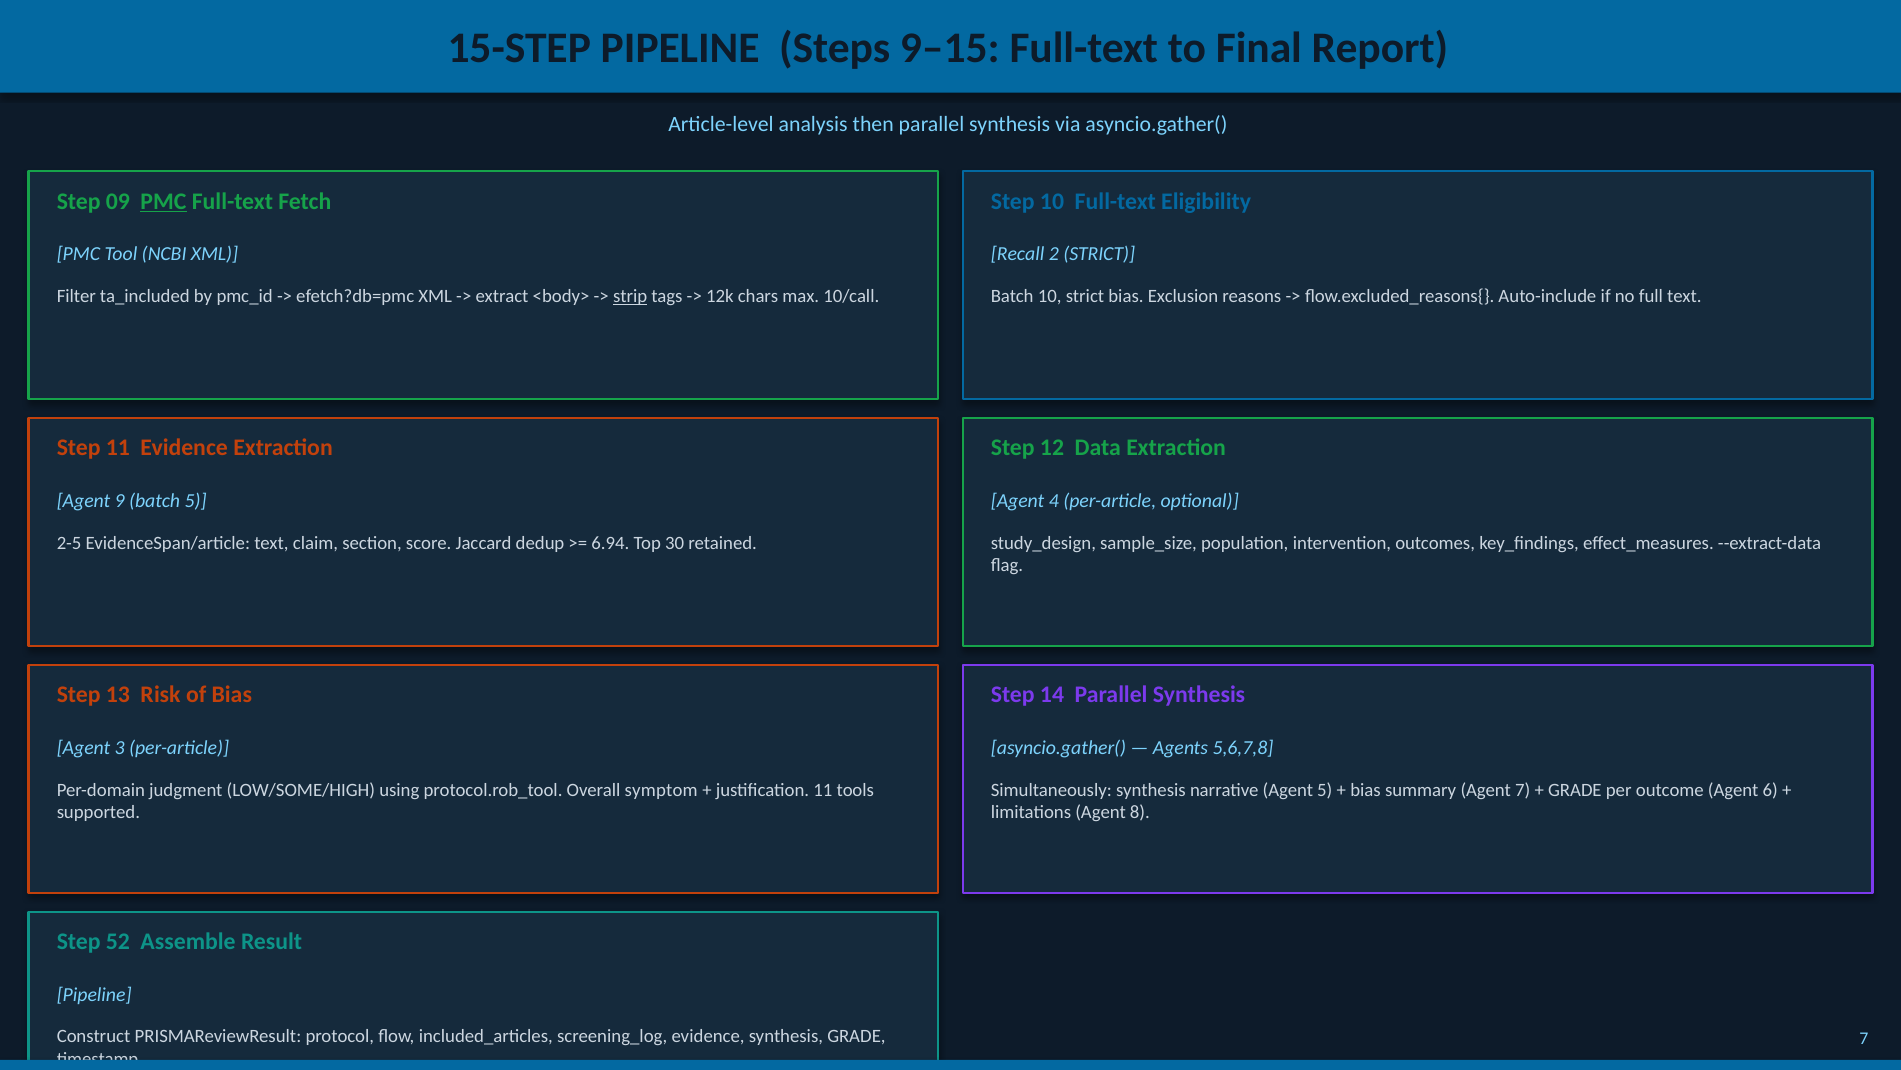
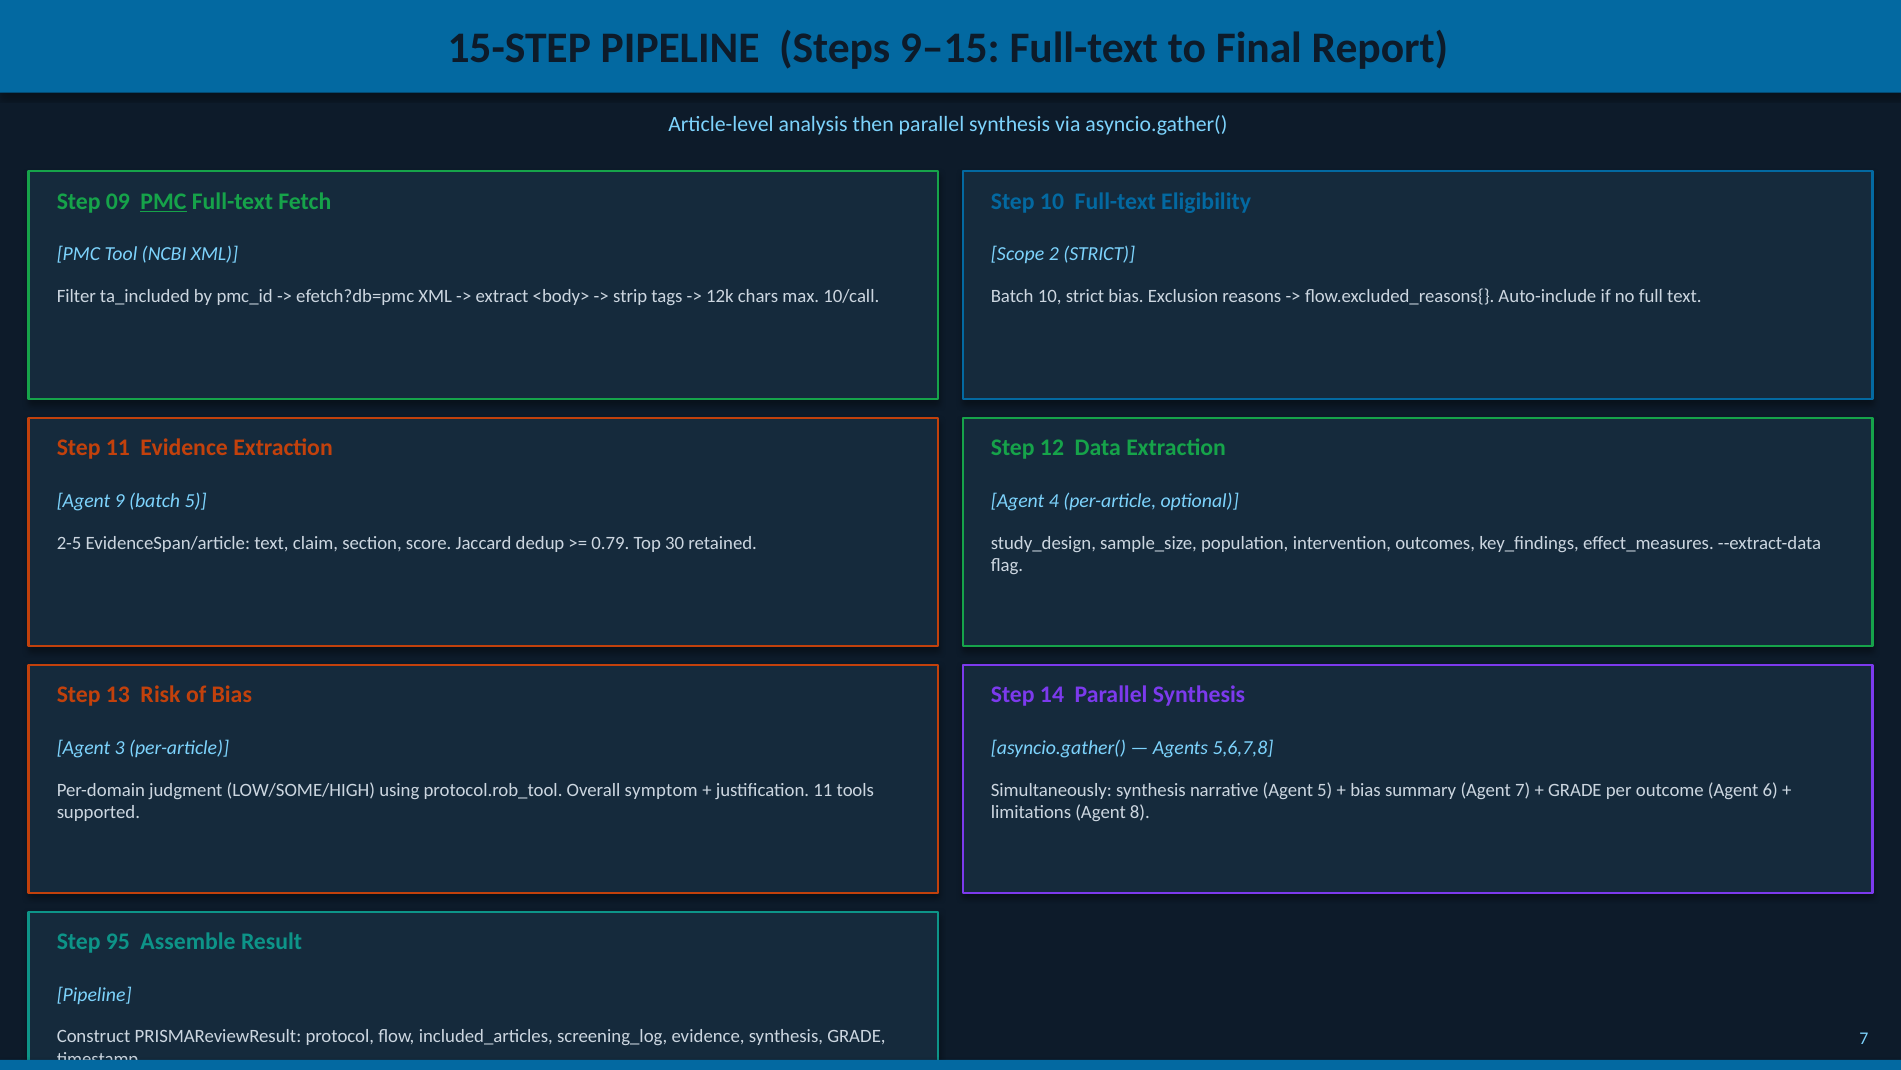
Recall: Recall -> Scope (1018, 254)
strip underline: present -> none (630, 296)
6.94: 6.94 -> 0.79 (610, 543)
52: 52 -> 95 (118, 941)
